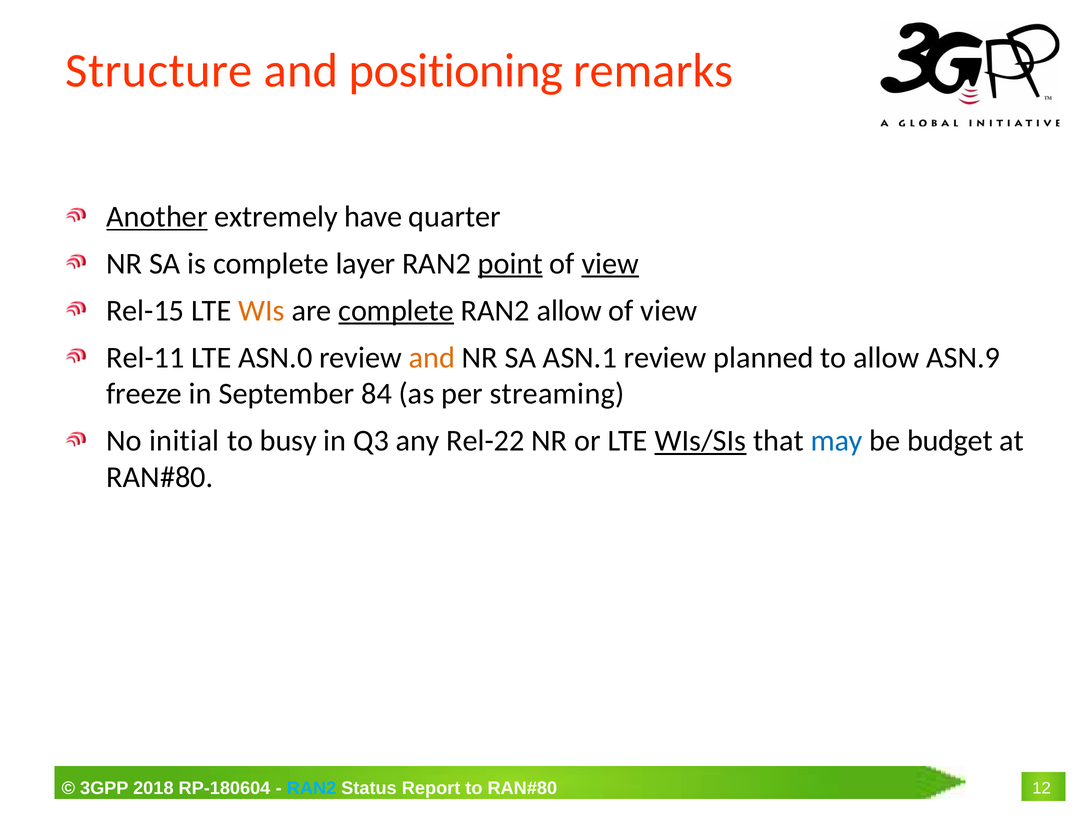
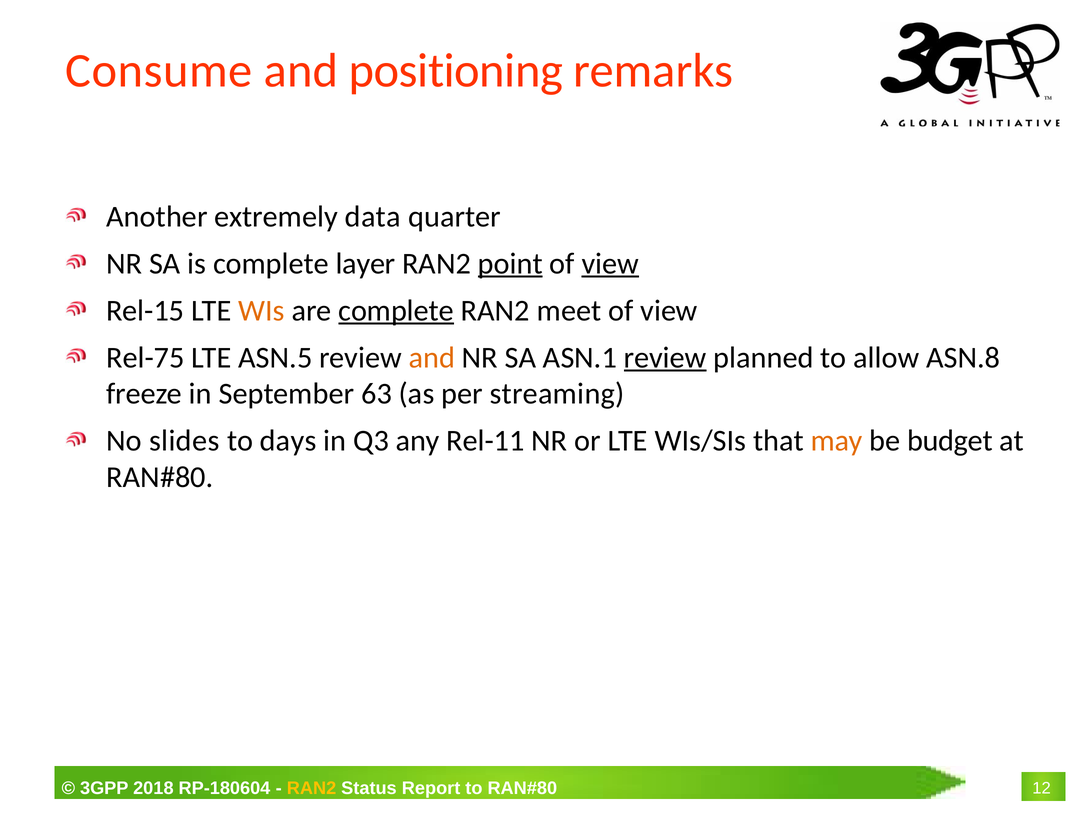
Structure: Structure -> Consume (159, 71)
Another underline: present -> none (157, 217)
have: have -> data (373, 217)
RAN2 allow: allow -> meet (569, 311)
Rel-11: Rel-11 -> Rel-75 (145, 358)
ASN.0: ASN.0 -> ASN.5 (275, 358)
review underline: none -> present (665, 358)
ASN.9: ASN.9 -> ASN.8 (963, 358)
84: 84 -> 63 (376, 394)
initial: initial -> slides (184, 441)
busy: busy -> days (288, 441)
Rel-22: Rel-22 -> Rel-11 (485, 441)
WIs/SIs underline: present -> none (701, 441)
may colour: blue -> orange (837, 441)
RAN2 colour: light blue -> yellow (311, 788)
